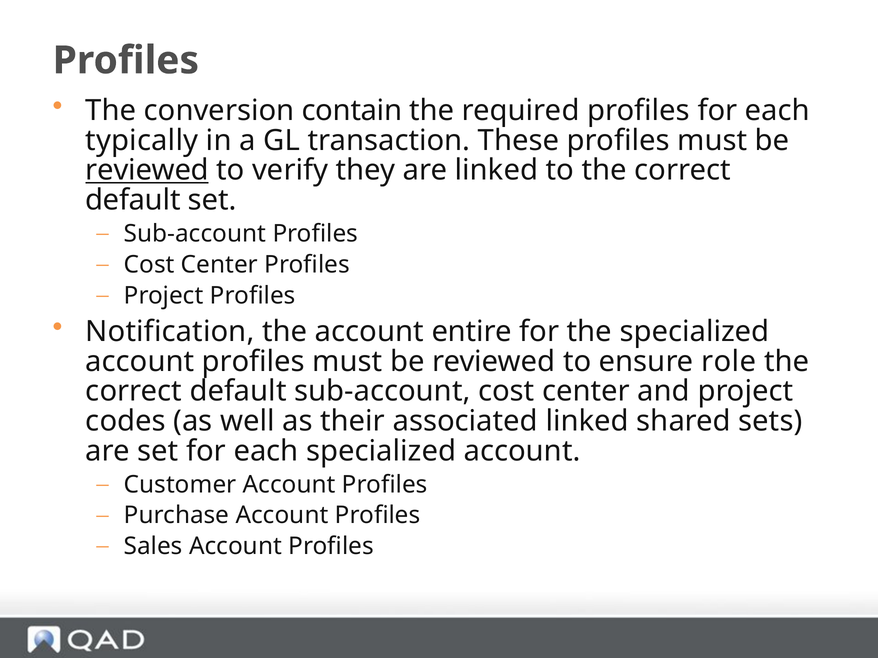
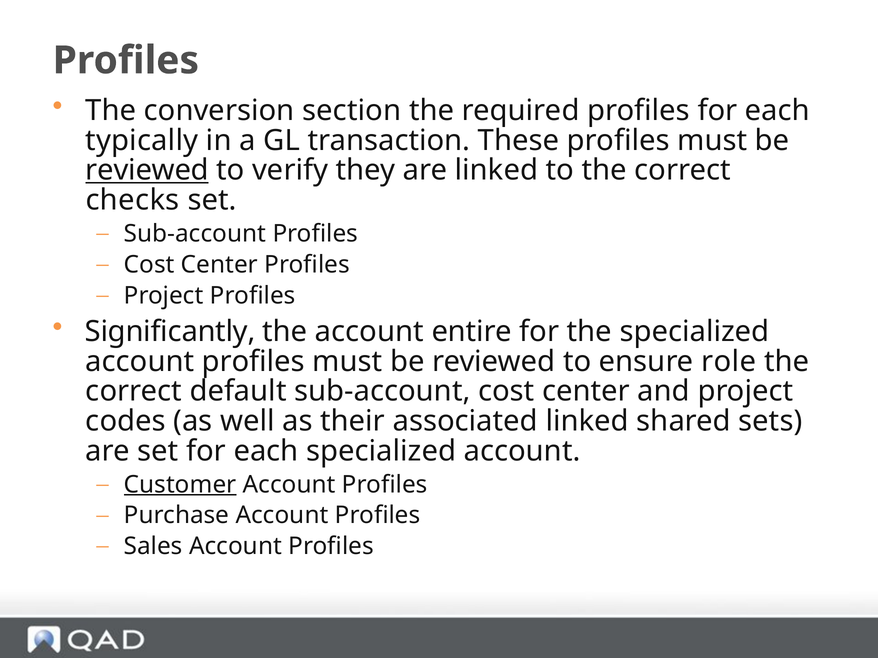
contain: contain -> section (352, 111)
default: default -> checks (133, 200)
Notification: Notification -> Significantly (170, 332)
Customer underline: none -> present (180, 485)
